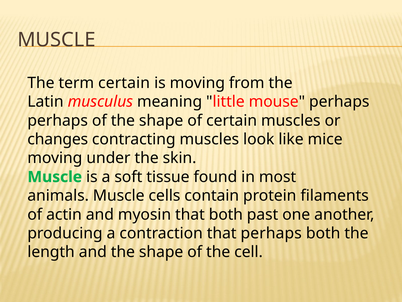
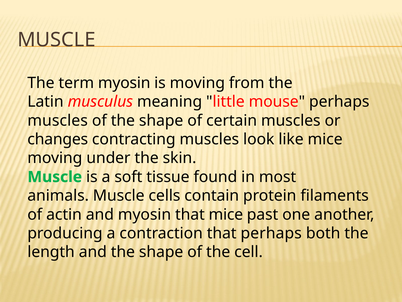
term certain: certain -> myosin (124, 83)
perhaps: perhaps -> muscles (58, 120)
that both: both -> mice (226, 214)
